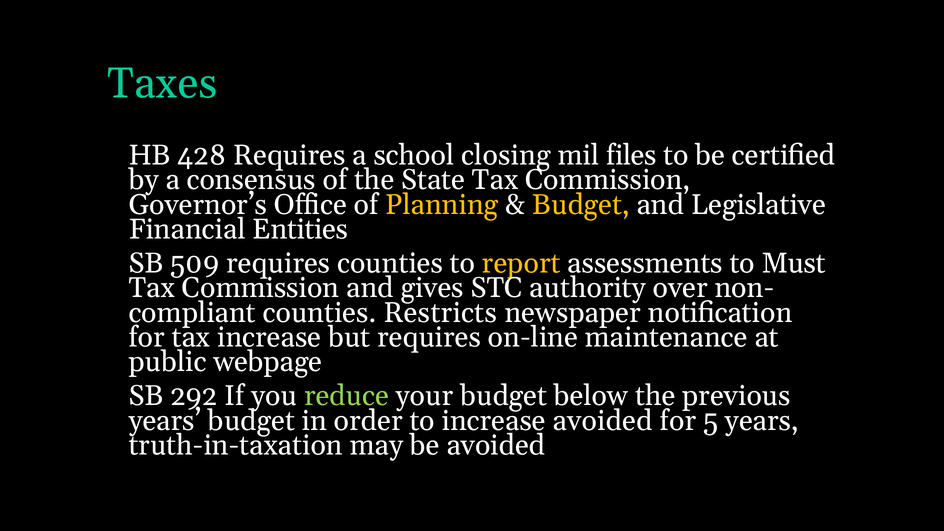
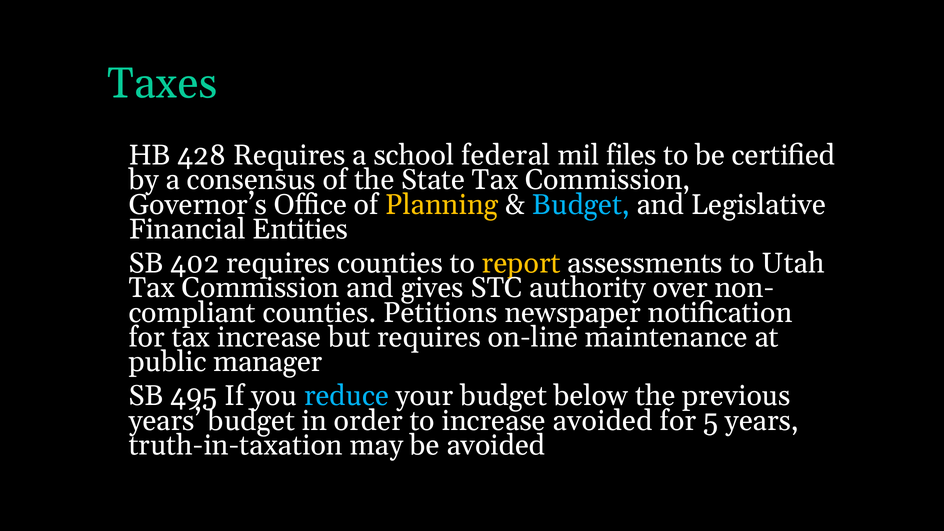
closing: closing -> federal (506, 155)
Budget colour: yellow -> light blue (581, 205)
509: 509 -> 402 (195, 263)
Must: Must -> Utah (793, 263)
Restricts: Restricts -> Petitions (440, 313)
webpage: webpage -> manager (268, 362)
292: 292 -> 495 (194, 396)
reduce colour: light green -> light blue (347, 396)
